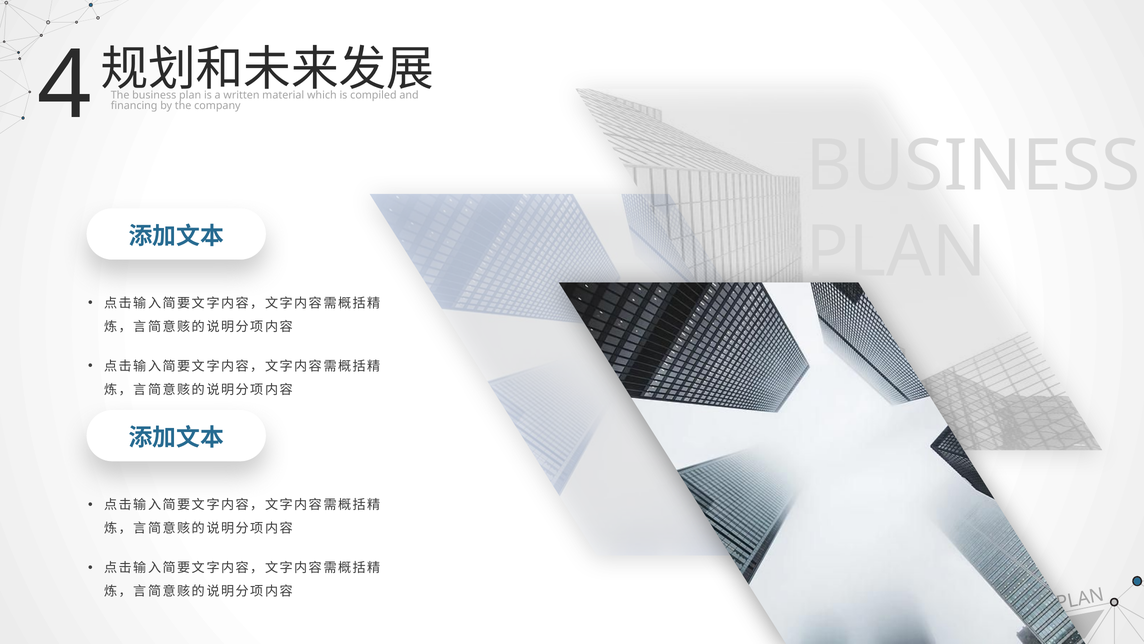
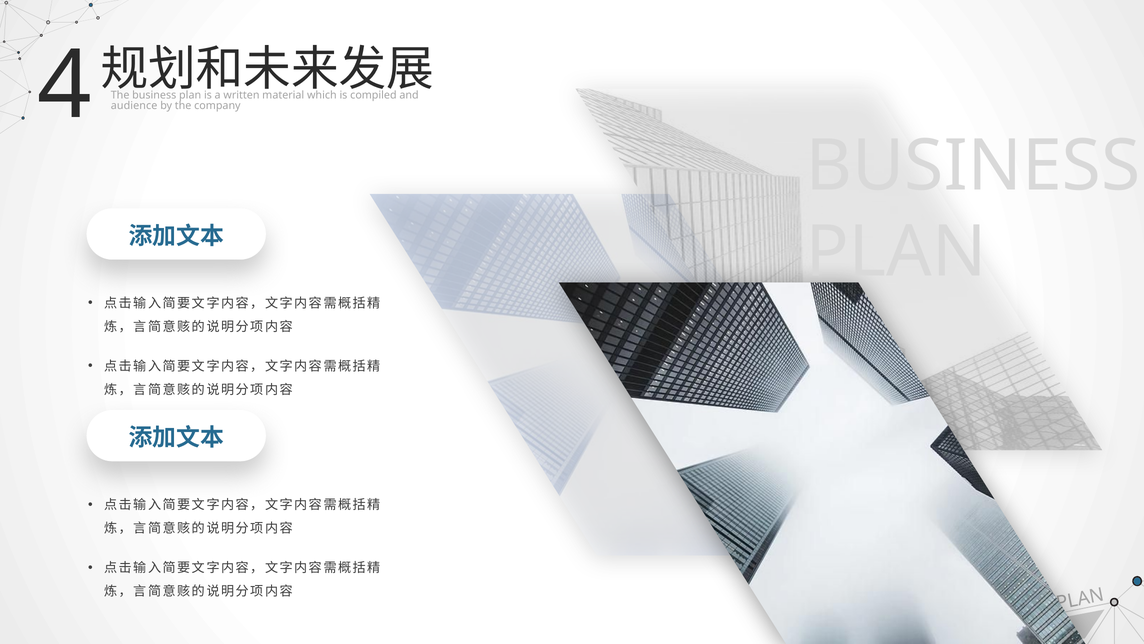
financing: financing -> audience (134, 105)
